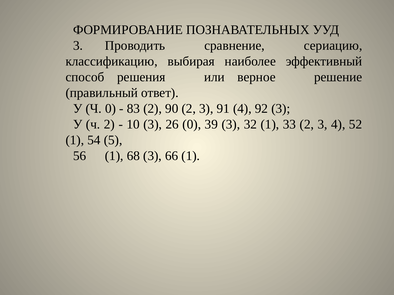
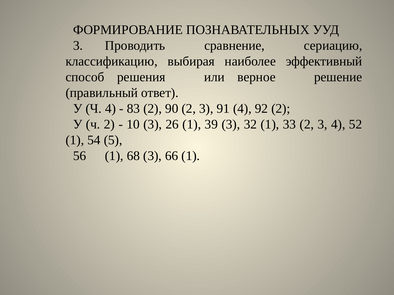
Ч 0: 0 -> 4 (111, 109)
92 3: 3 -> 2 (281, 109)
26 0: 0 -> 1 (192, 125)
